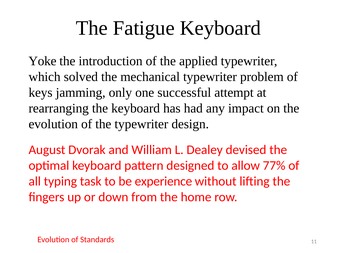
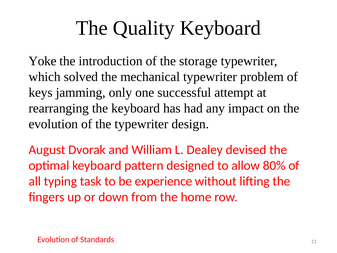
Fatigue: Fatigue -> Quality (144, 28)
applied: applied -> storage (198, 61)
77%: 77% -> 80% (274, 166)
